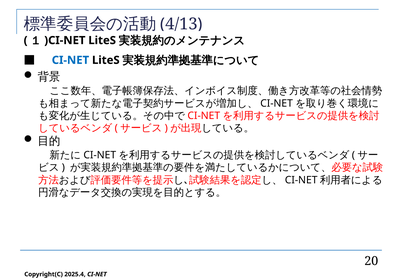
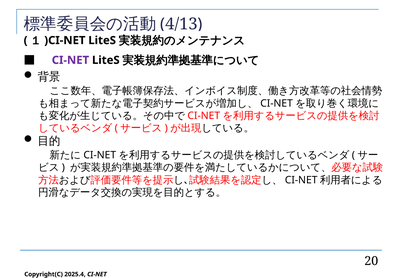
CI-NET colour: blue -> purple (70, 60)
